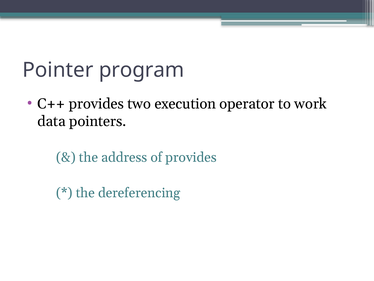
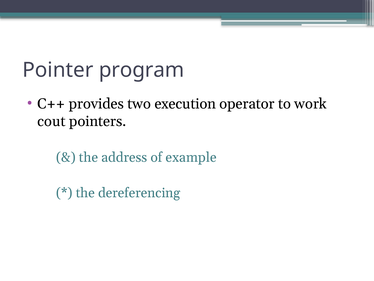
data: data -> cout (51, 121)
of provides: provides -> example (191, 157)
